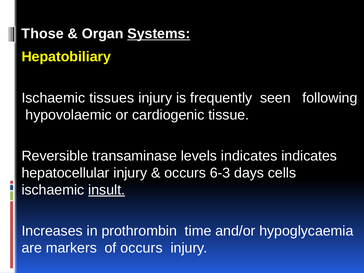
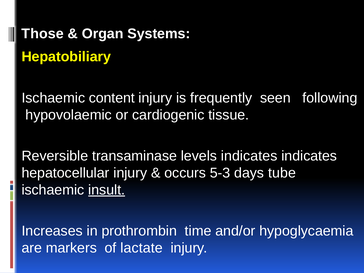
Systems underline: present -> none (159, 34)
tissues: tissues -> content (112, 98)
6-3: 6-3 -> 5-3 (220, 173)
cells: cells -> tube (282, 173)
of occurs: occurs -> lactate (142, 248)
